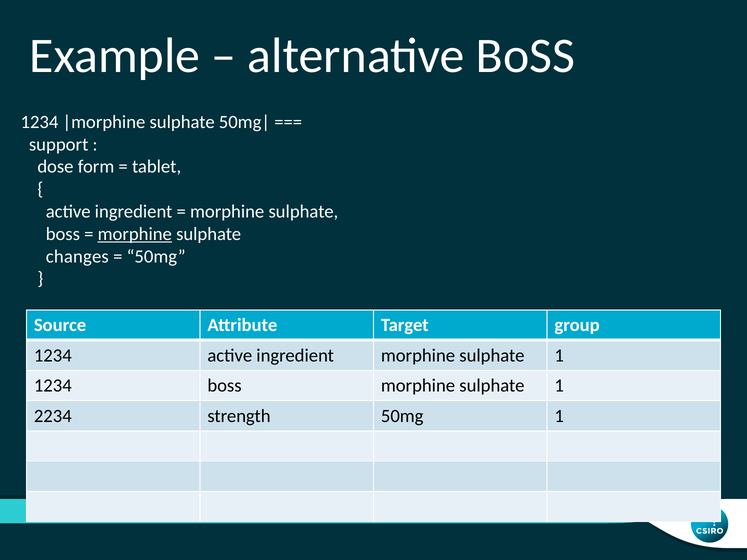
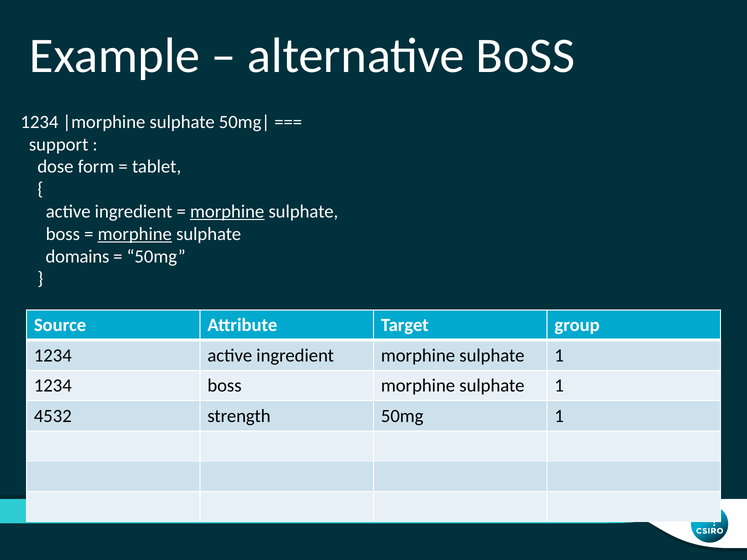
morphine underline: none -> present (227, 212)
changes: changes -> domains (78, 256)
2234: 2234 -> 4532 (53, 416)
